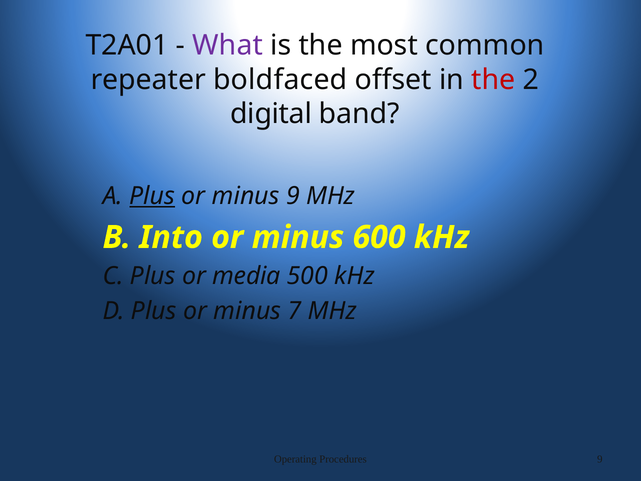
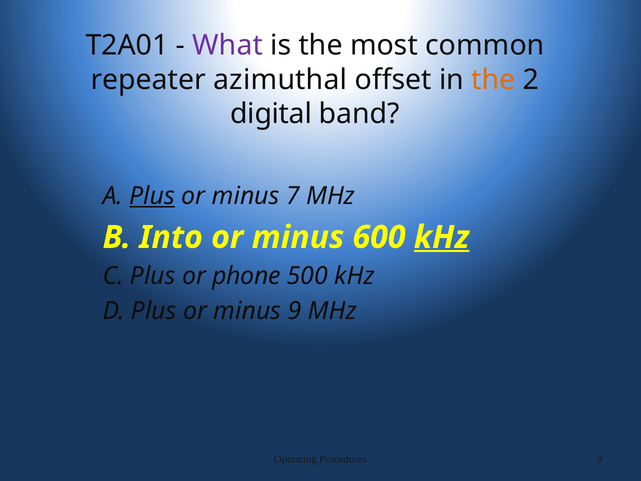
boldfaced: boldfaced -> azimuthal (280, 80)
the colour: red -> orange (493, 80)
minus 9: 9 -> 7 (293, 196)
kHz underline: none -> present (442, 237)
media: media -> phone (246, 276)
minus 7: 7 -> 9 (295, 311)
